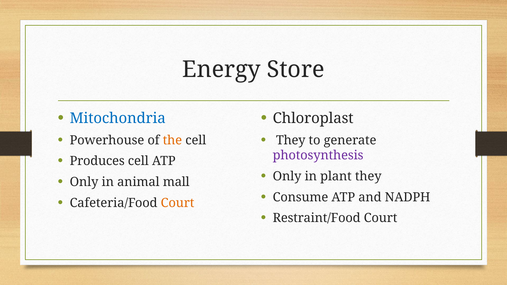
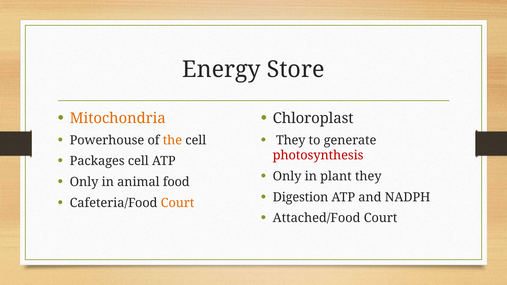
Mitochondria colour: blue -> orange (118, 118)
photosynthesis colour: purple -> red (318, 156)
Produces: Produces -> Packages (97, 161)
mall: mall -> food (176, 182)
Consume: Consume -> Digestion (301, 197)
Restraint/Food: Restraint/Food -> Attached/Food (317, 218)
